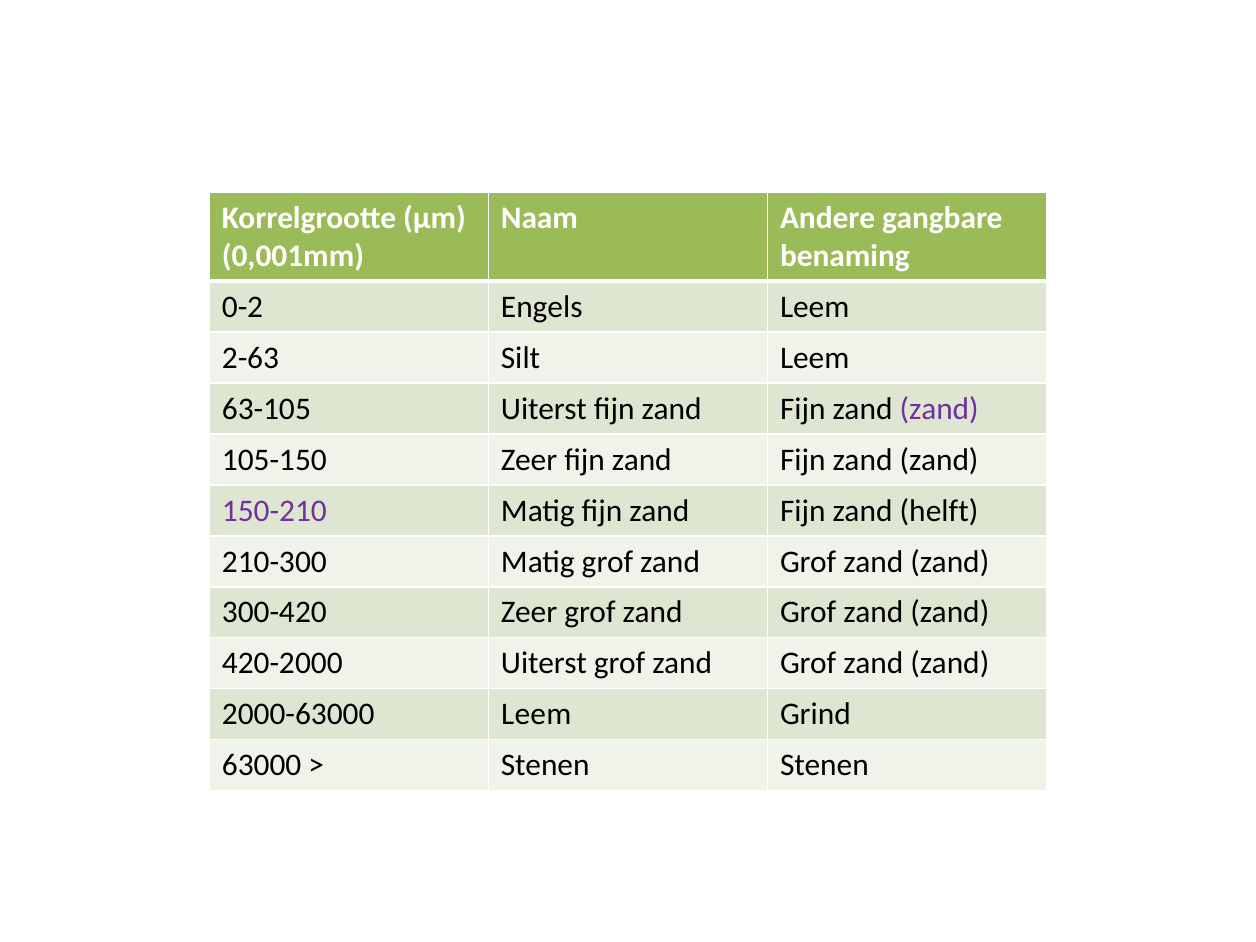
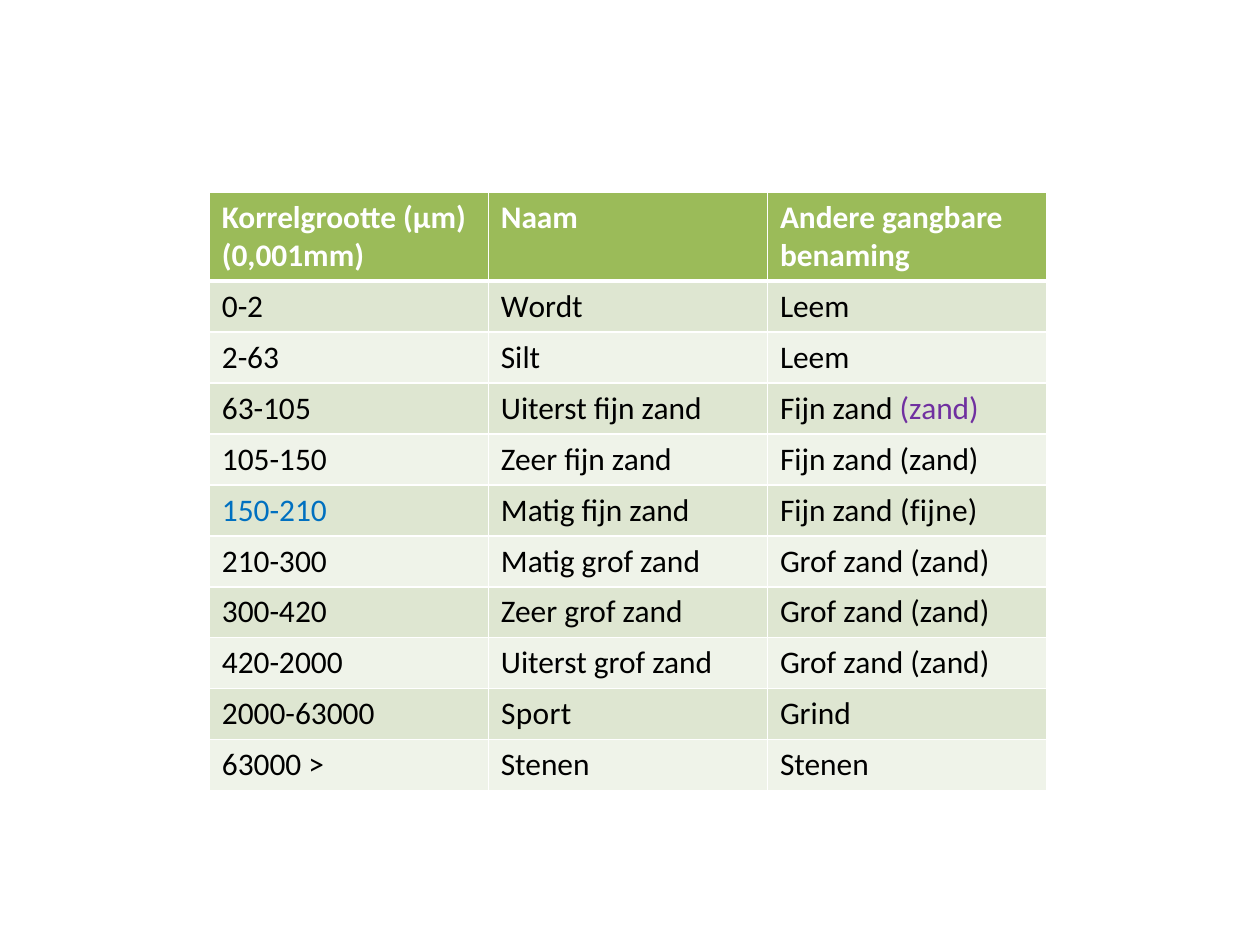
Engels: Engels -> Wordt (542, 307)
150-210 colour: purple -> blue (274, 511)
helft: helft -> fijne (939, 511)
2000-63000 Leem: Leem -> Sport (536, 714)
